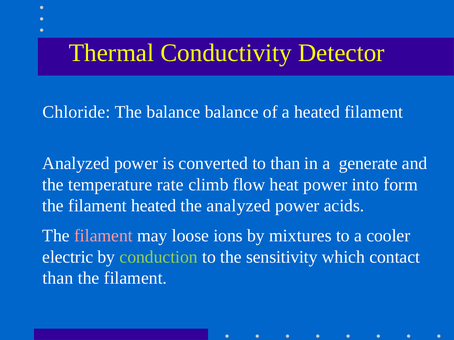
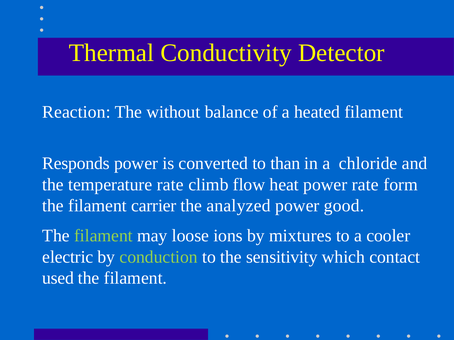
Chloride: Chloride -> Reaction (76, 112)
The balance: balance -> without (173, 112)
Analyzed: Analyzed -> Responds (76, 164)
generate: generate -> chloride (368, 164)
power into: into -> rate (365, 185)
filament heated: heated -> carrier (154, 206)
acids: acids -> good (344, 206)
filament colour: pink -> light green (103, 236)
than: than -> used (58, 278)
